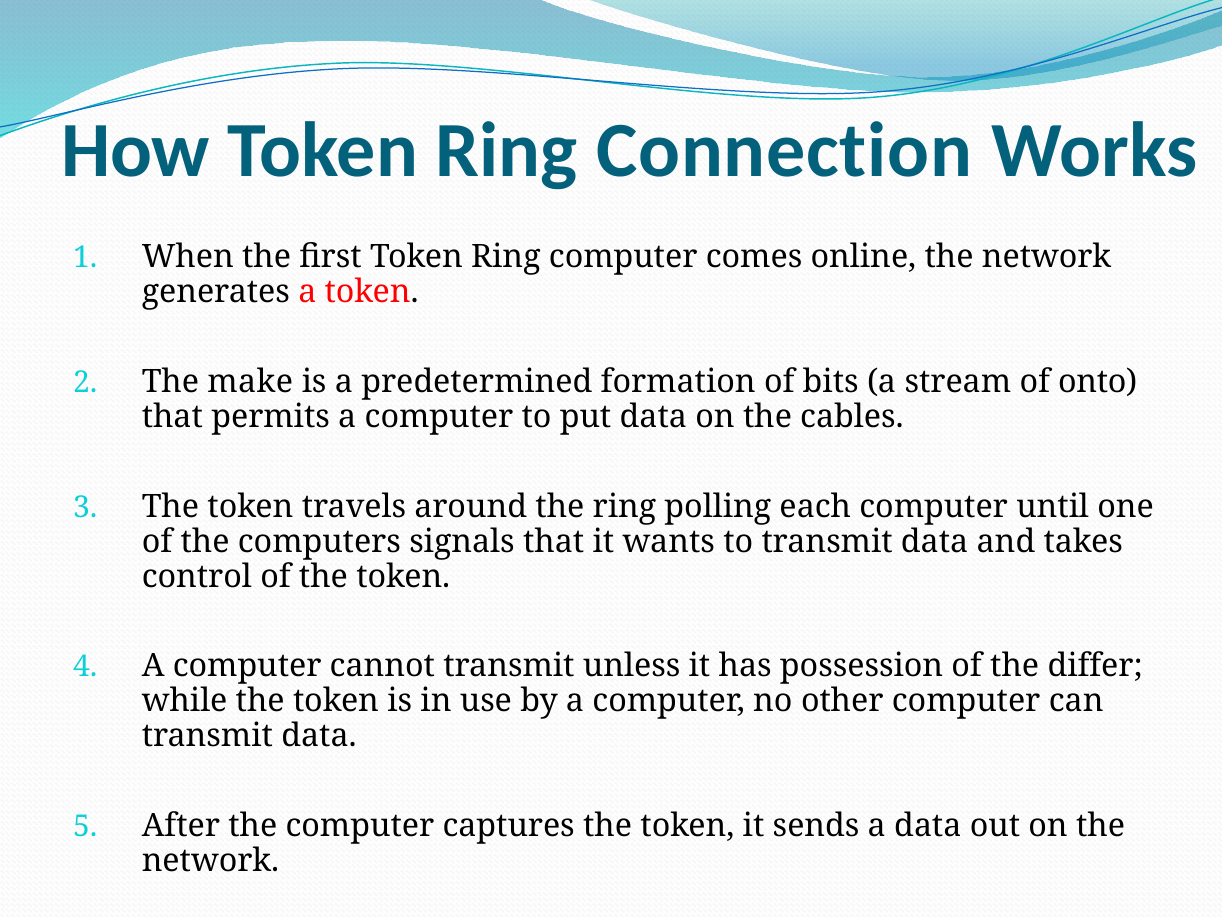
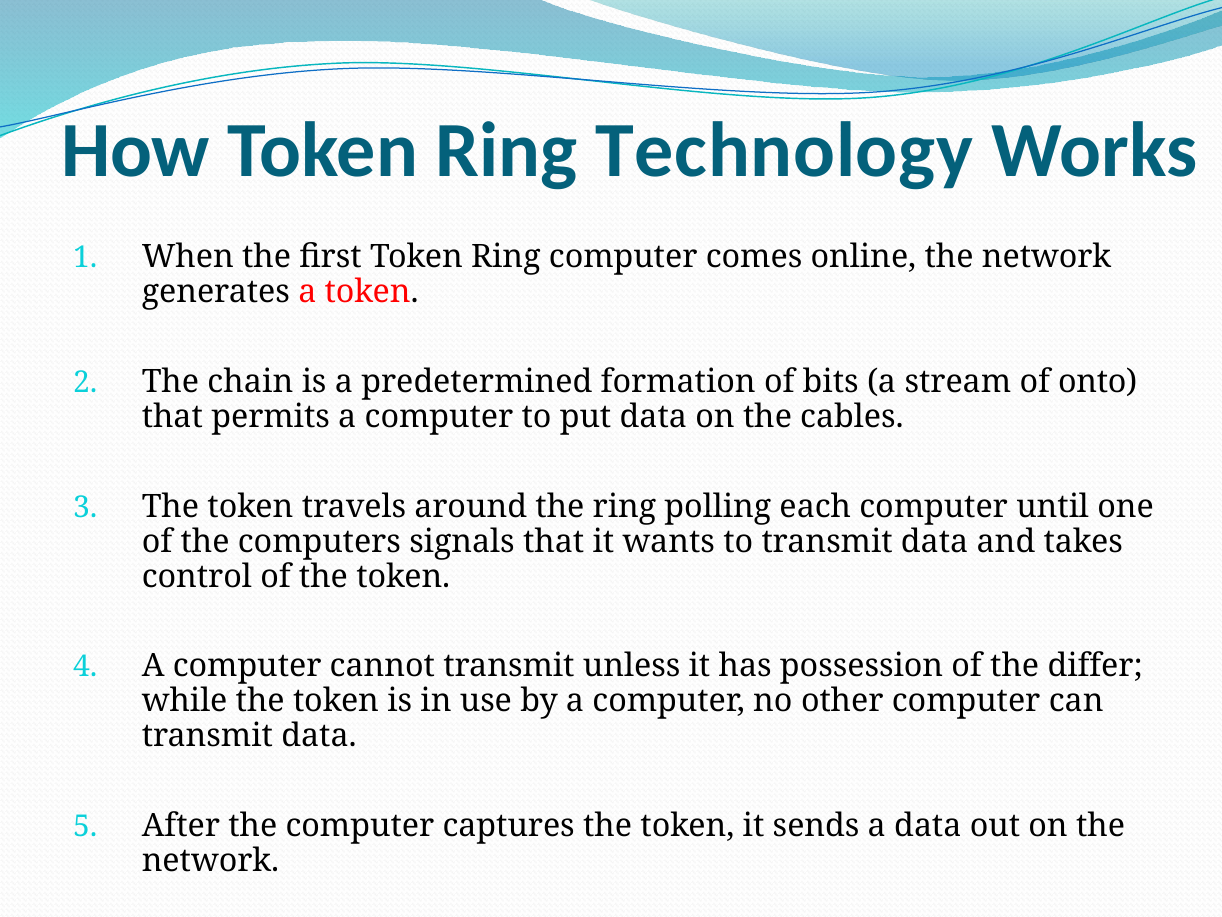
Connection: Connection -> Technology (784, 150)
make: make -> chain (250, 382)
